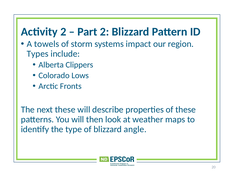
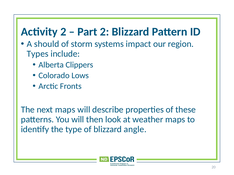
towels: towels -> should (47, 44)
next these: these -> maps (65, 110)
